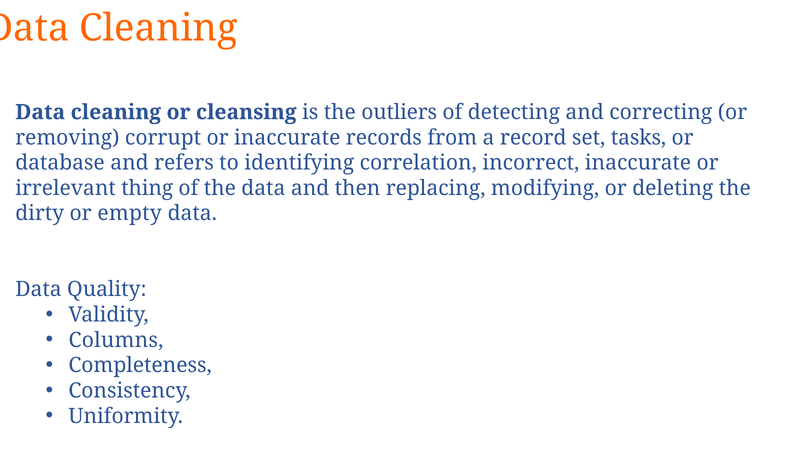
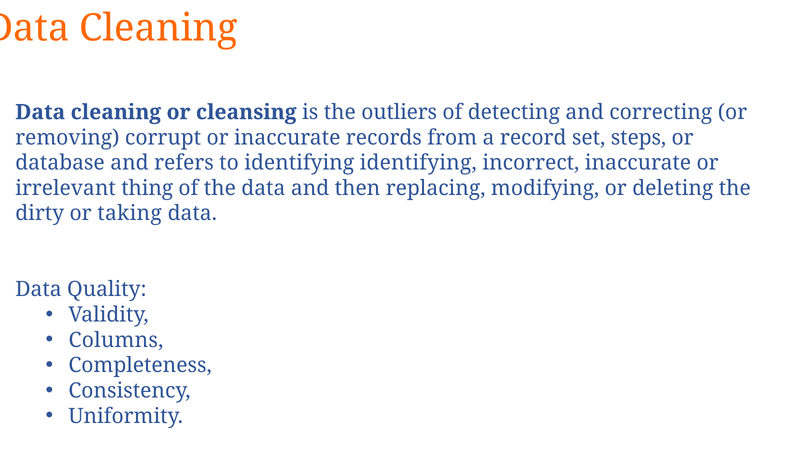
tasks: tasks -> steps (639, 137)
identifying correlation: correlation -> identifying (418, 163)
empty: empty -> taking (130, 213)
